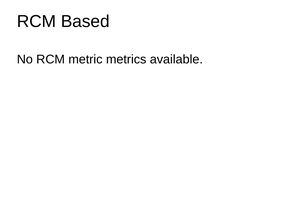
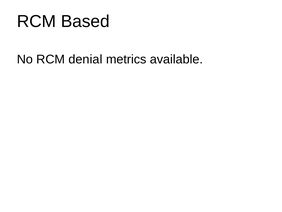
metric: metric -> denial (85, 59)
